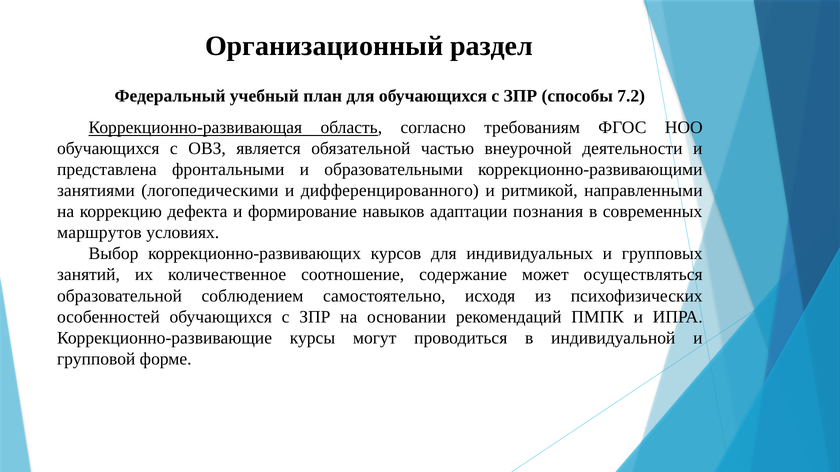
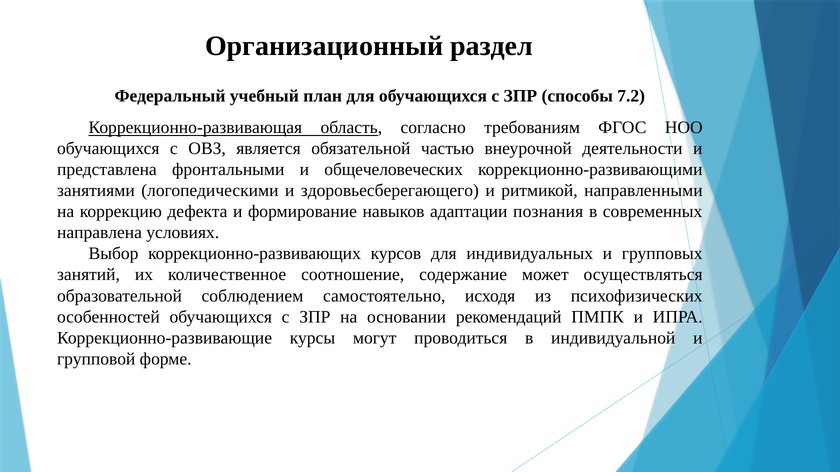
образовательными: образовательными -> общечеловеческих (394, 170)
дифференцированного: дифференцированного -> здоровьесберегающего (390, 191)
маршрутов: маршрутов -> направлена (100, 233)
